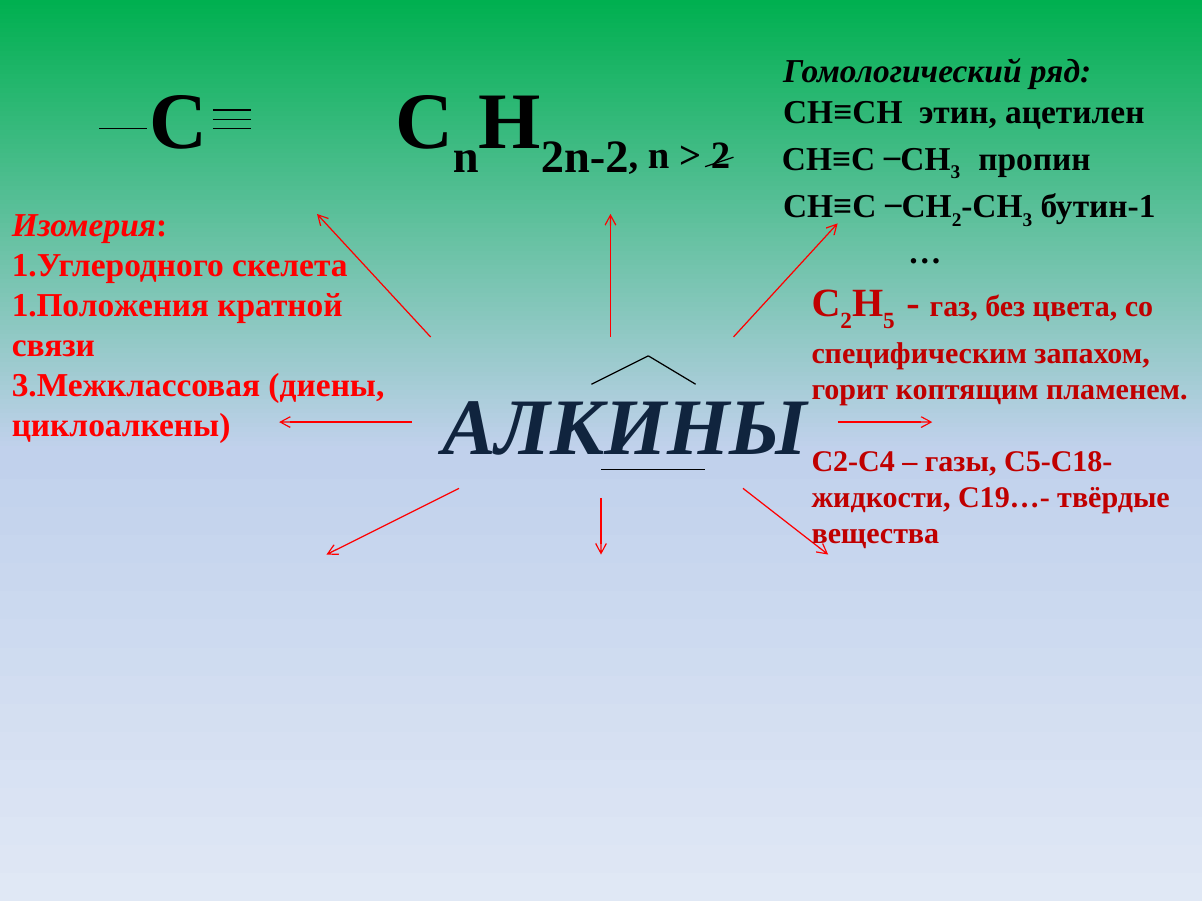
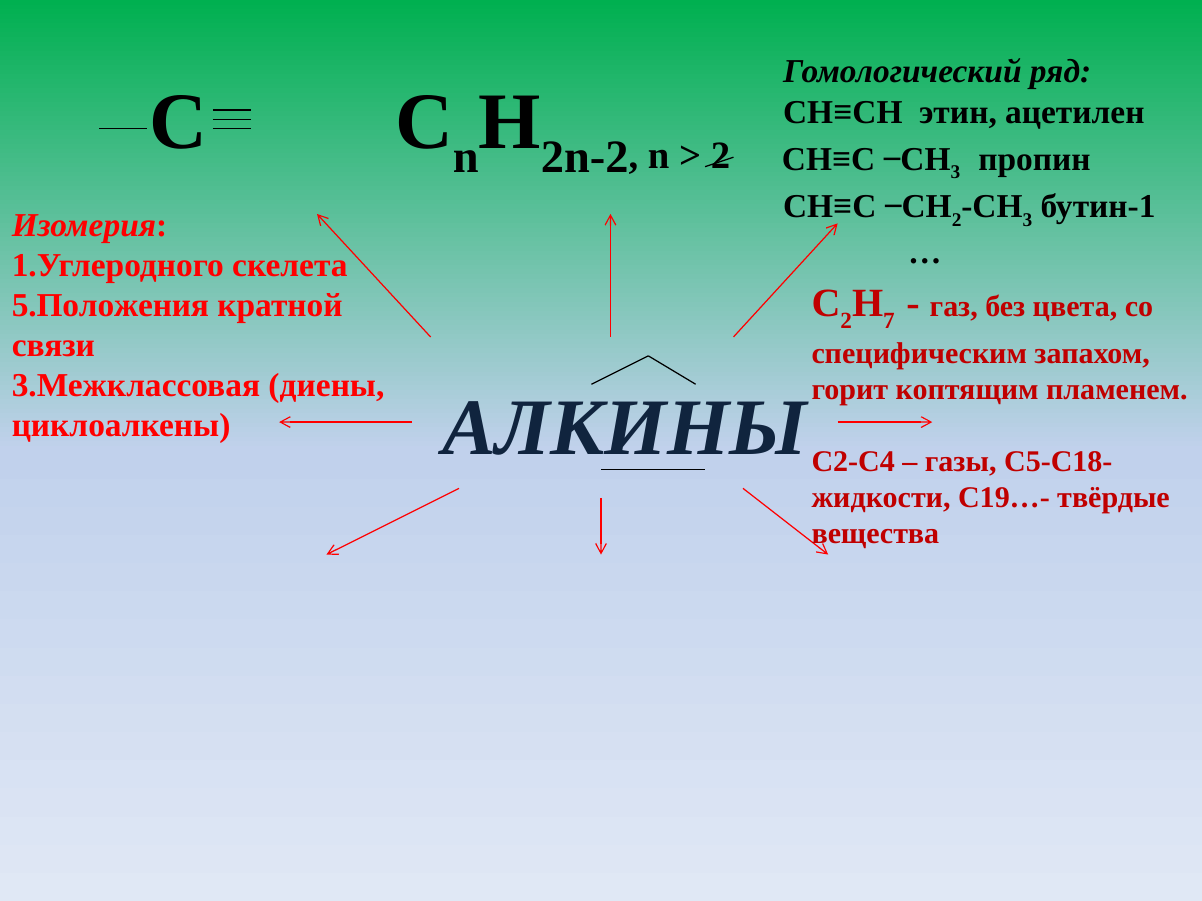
5: 5 -> 7 (889, 321)
1.Положения: 1.Положения -> 5.Положения (110, 306)
